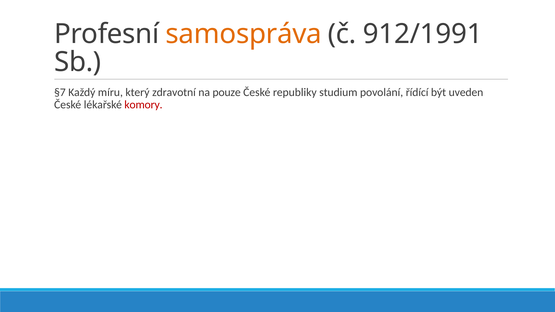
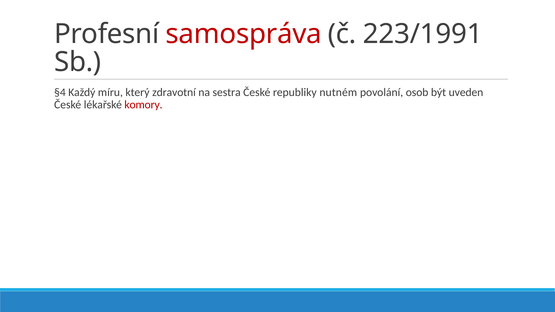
samospráva colour: orange -> red (244, 34)
912/1991: 912/1991 -> 223/1991 (423, 34)
§7: §7 -> §4 (60, 92)
pouze: pouze -> sestra (227, 92)
studium: studium -> nutném (338, 92)
řídící: řídící -> osob (417, 92)
